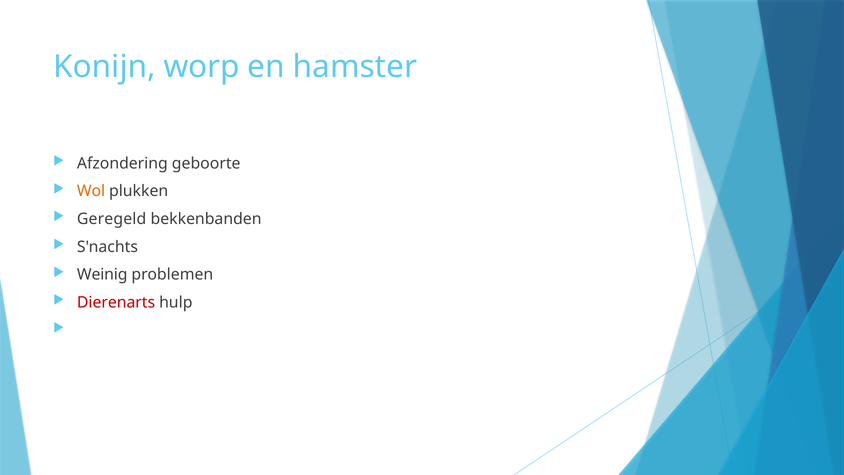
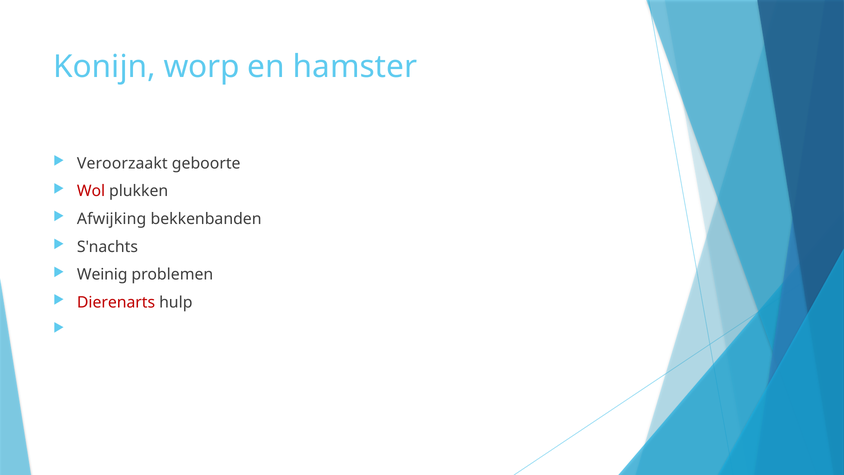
Afzondering: Afzondering -> Veroorzaakt (122, 163)
Wol colour: orange -> red (91, 191)
Geregeld: Geregeld -> Afwijking (112, 219)
